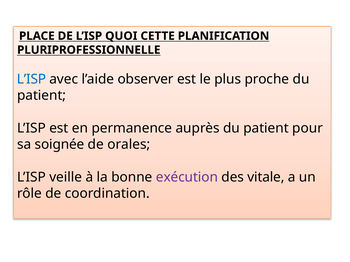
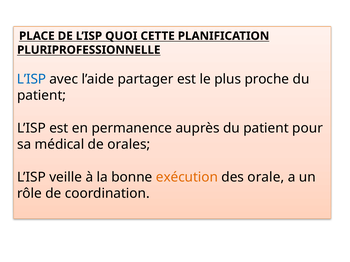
observer: observer -> partager (146, 79)
soignée: soignée -> médical (60, 145)
exécution colour: purple -> orange (187, 177)
vitale: vitale -> orale (266, 177)
